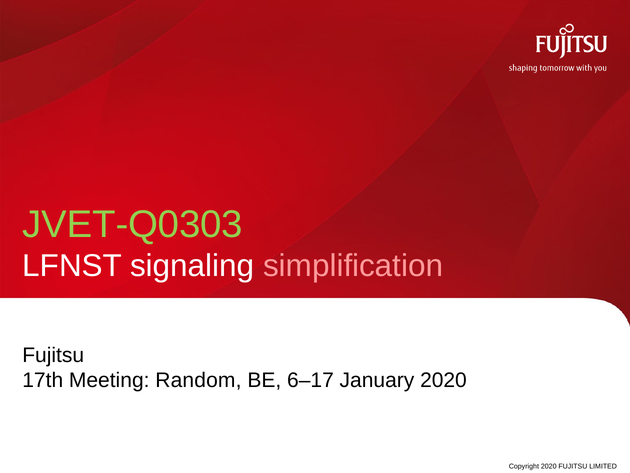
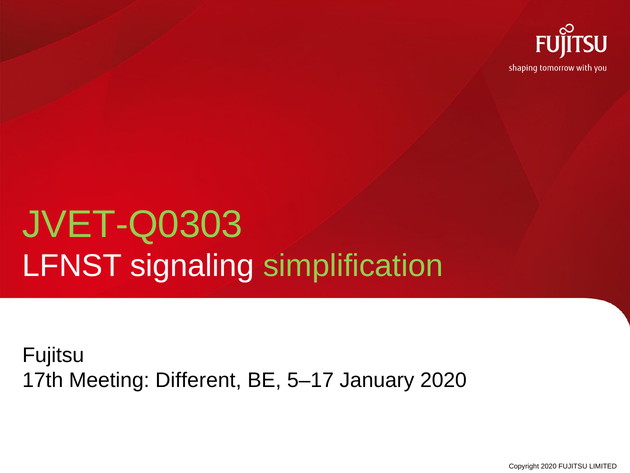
simplification colour: pink -> light green (353, 266)
Random: Random -> Different (198, 380)
6–17: 6–17 -> 5–17 (310, 380)
